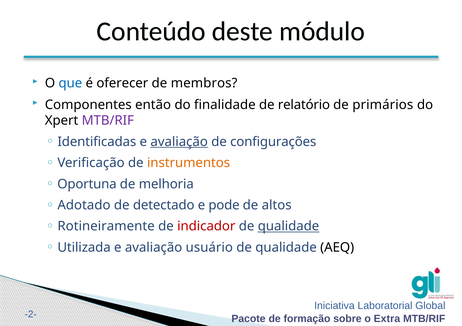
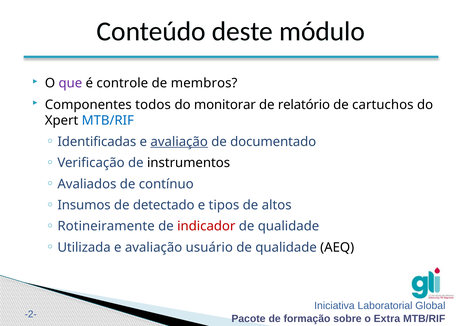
que colour: blue -> purple (70, 83)
oferecer: oferecer -> controle (122, 83)
então: então -> todos (153, 105)
finalidade: finalidade -> monitorar (225, 105)
primários: primários -> cartuchos (383, 105)
MTB/RIF colour: purple -> blue (108, 121)
configurações: configurações -> documentado (273, 142)
instrumentos colour: orange -> black (189, 163)
Oportuna: Oportuna -> Avaliados (87, 184)
melhoria: melhoria -> contínuo (166, 184)
Adotado: Adotado -> Insumos (84, 205)
pode: pode -> tipos (224, 205)
qualidade underline: present -> none (289, 226)
